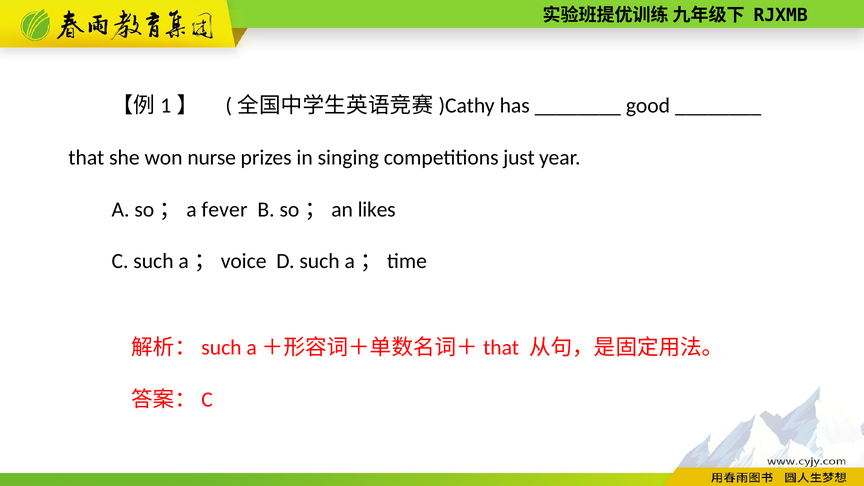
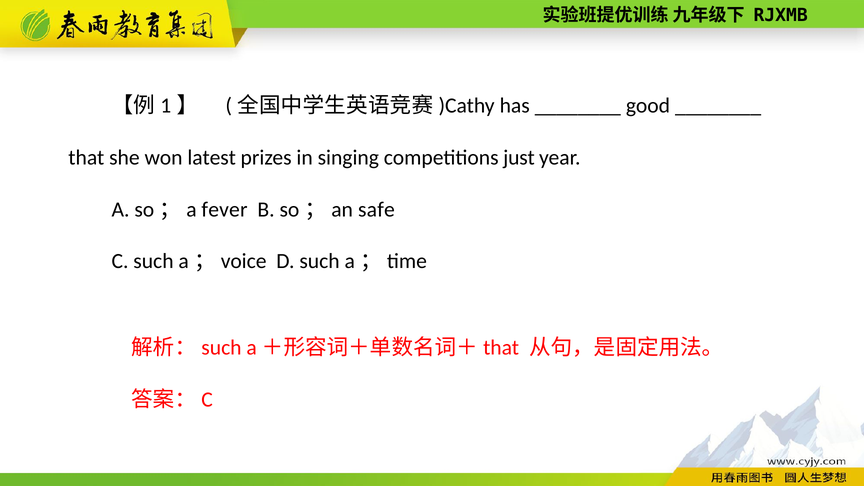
nurse: nurse -> latest (212, 158)
likes: likes -> safe (376, 209)
